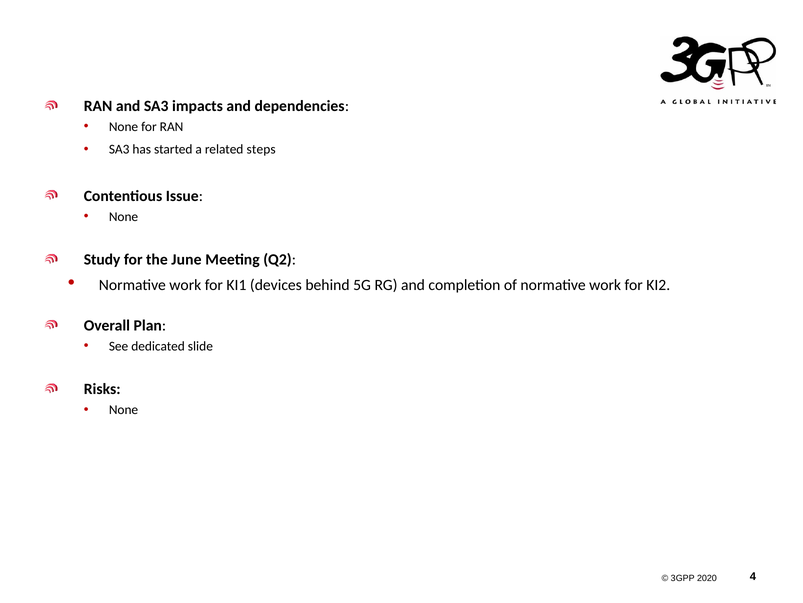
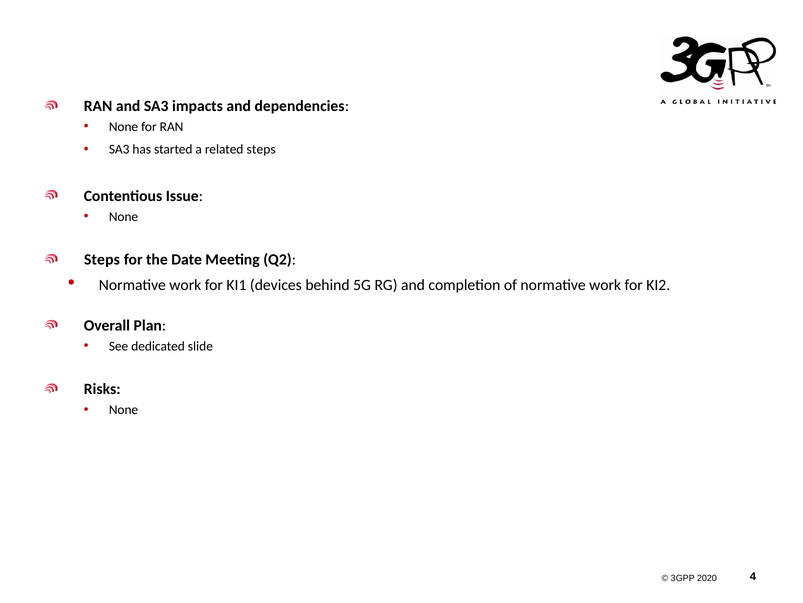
Study: Study -> Steps (102, 259)
June: June -> Date (187, 259)
